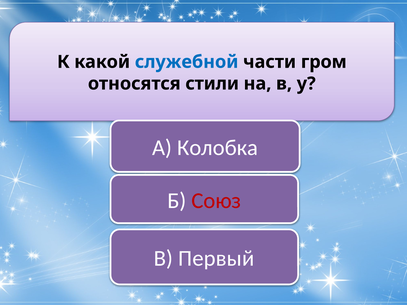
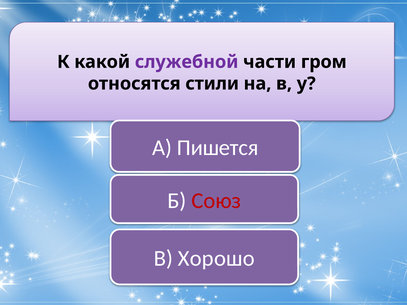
служебной colour: blue -> purple (187, 62)
Колобка: Колобка -> Пишется (218, 148)
Первый: Первый -> Хорошо (216, 259)
